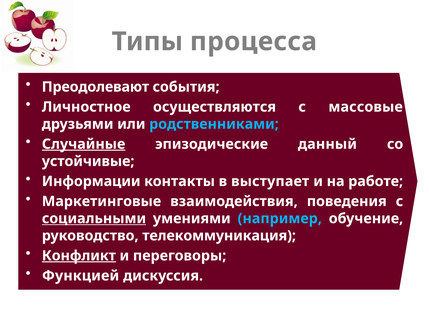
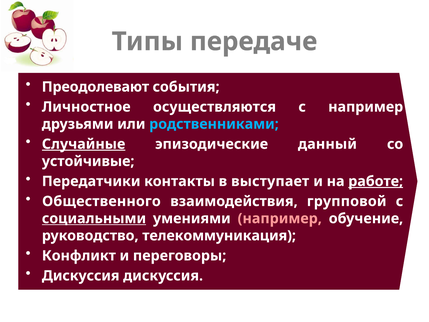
процесса: процесса -> передаче (254, 42)
с массовые: массовые -> например (366, 107)
Информации: Информации -> Передатчики (91, 181)
работе underline: none -> present (376, 181)
Маркетинговые: Маркетинговые -> Общественного (101, 201)
поведения: поведения -> групповой (347, 201)
например colour: light blue -> pink (280, 218)
Конфликт underline: present -> none (79, 256)
Функцией: Функцией -> Дискуссия (81, 276)
